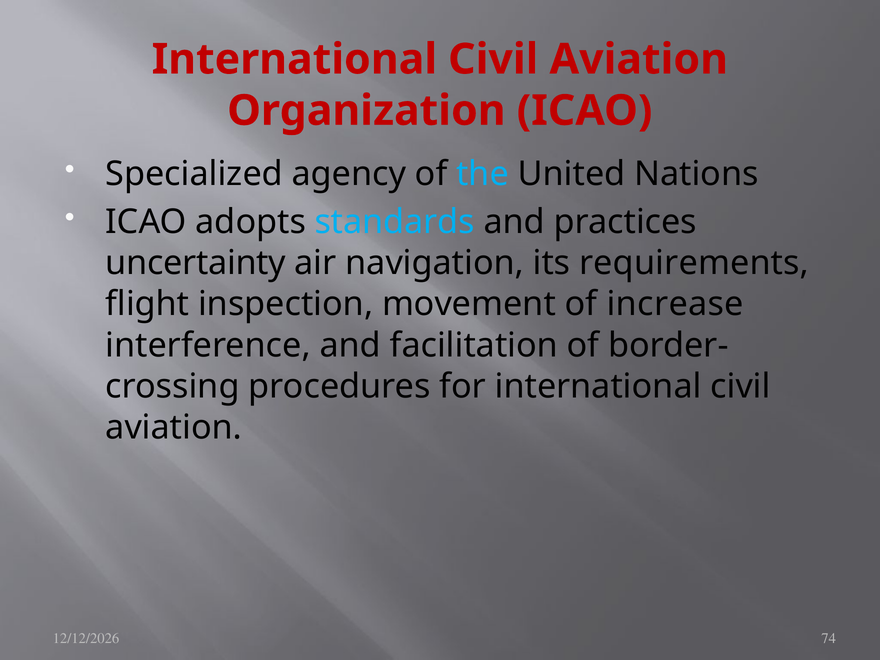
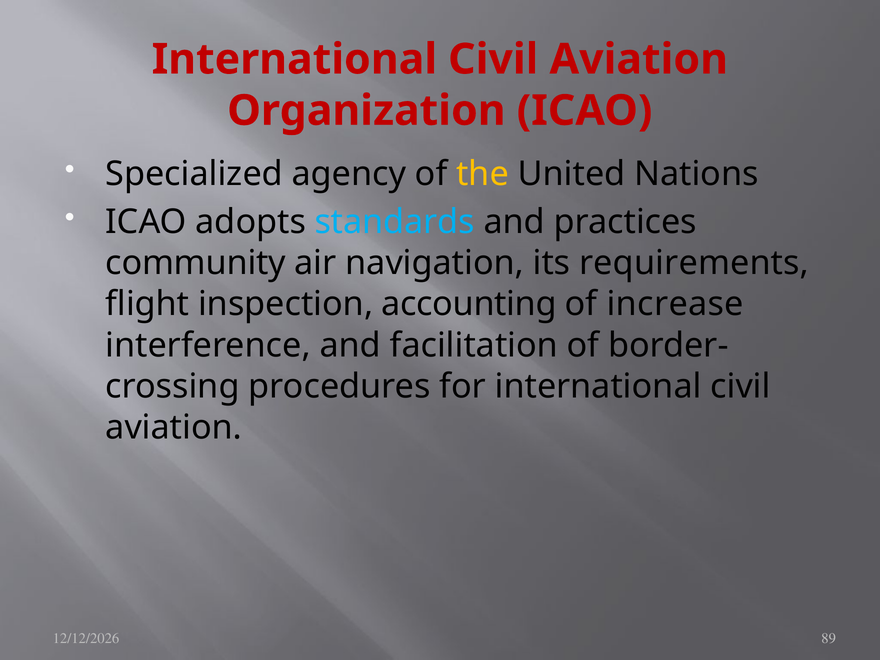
the colour: light blue -> yellow (483, 174)
uncertainty: uncertainty -> community (196, 263)
movement: movement -> accounting (469, 304)
74: 74 -> 89 (829, 638)
